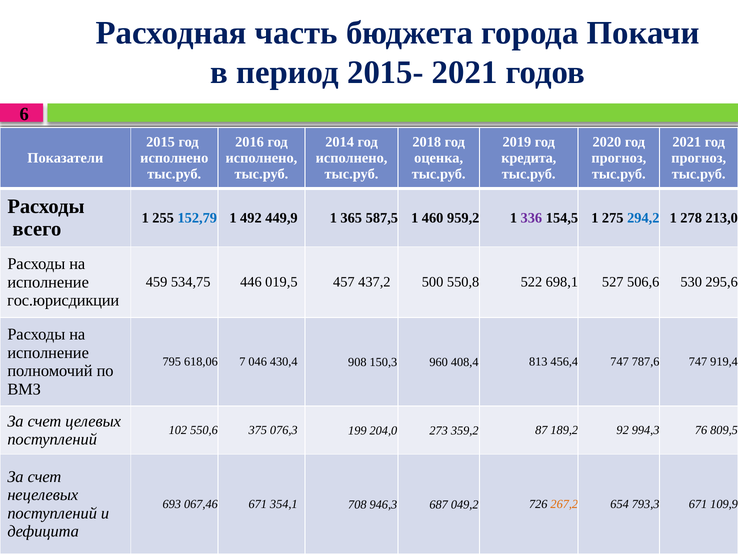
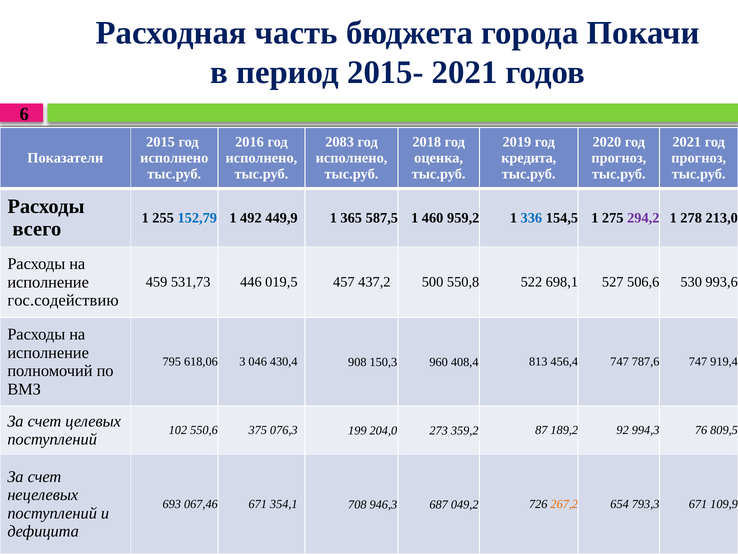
2014: 2014 -> 2083 (340, 142)
336 colour: purple -> blue (531, 218)
294,2 colour: blue -> purple (643, 218)
534,75: 534,75 -> 531,73 (191, 282)
295,6: 295,6 -> 993,6 (722, 282)
гос.юрисдикции: гос.юрисдикции -> гос.содействию (63, 300)
7: 7 -> 3 (242, 361)
